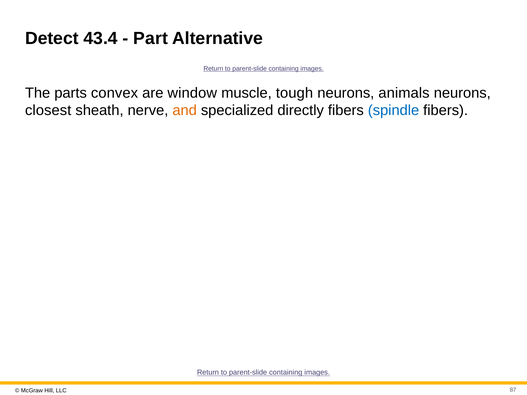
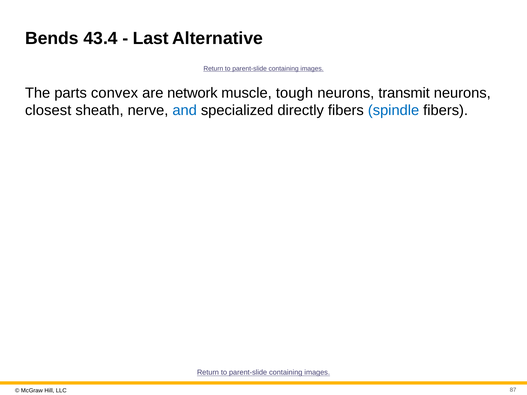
Detect: Detect -> Bends (52, 38)
Part: Part -> Last (151, 38)
window: window -> network (192, 93)
animals: animals -> transmit (404, 93)
and colour: orange -> blue (185, 111)
